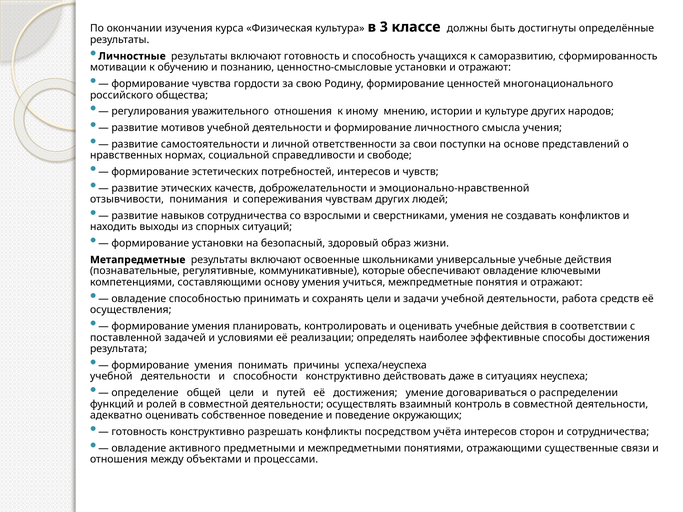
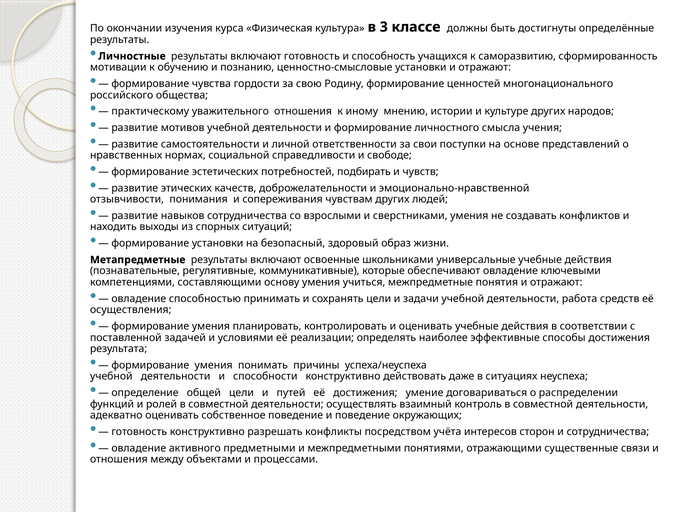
регулирования: регулирования -> практическому (150, 111)
потребностей интересов: интересов -> подбирать (364, 172)
